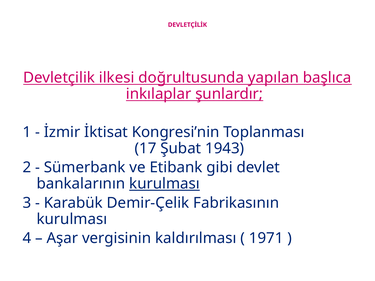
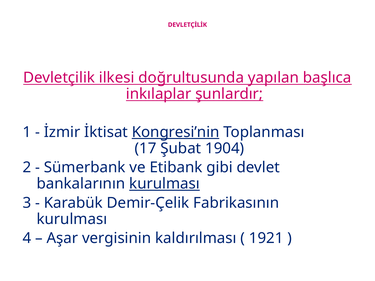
Kongresi’nin underline: none -> present (176, 132)
1943: 1943 -> 1904 (225, 148)
1971: 1971 -> 1921 (266, 238)
